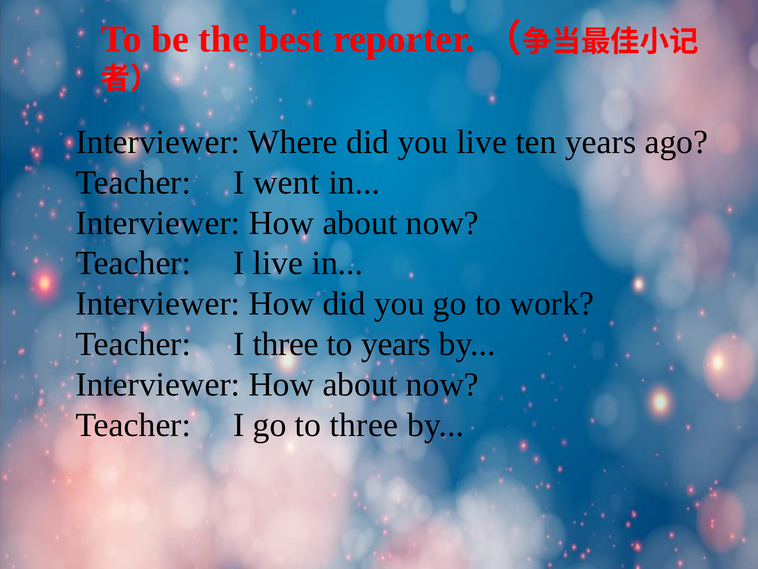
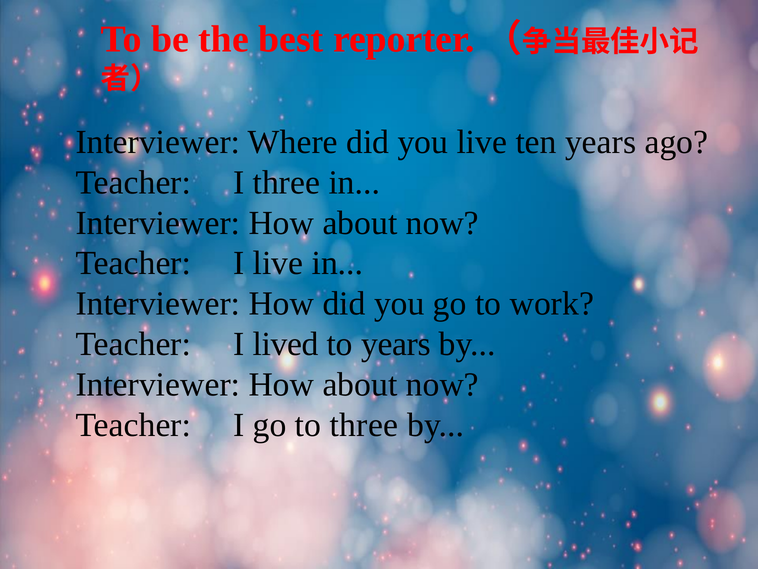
I went: went -> three (286, 182)
I three: three -> lived (286, 344)
